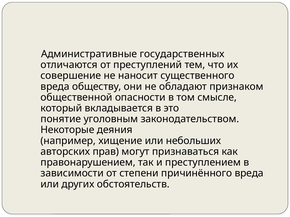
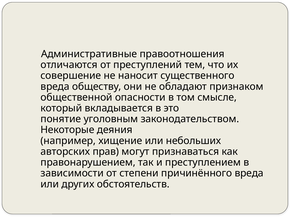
государственных: государственных -> правоотношения (182, 54)
